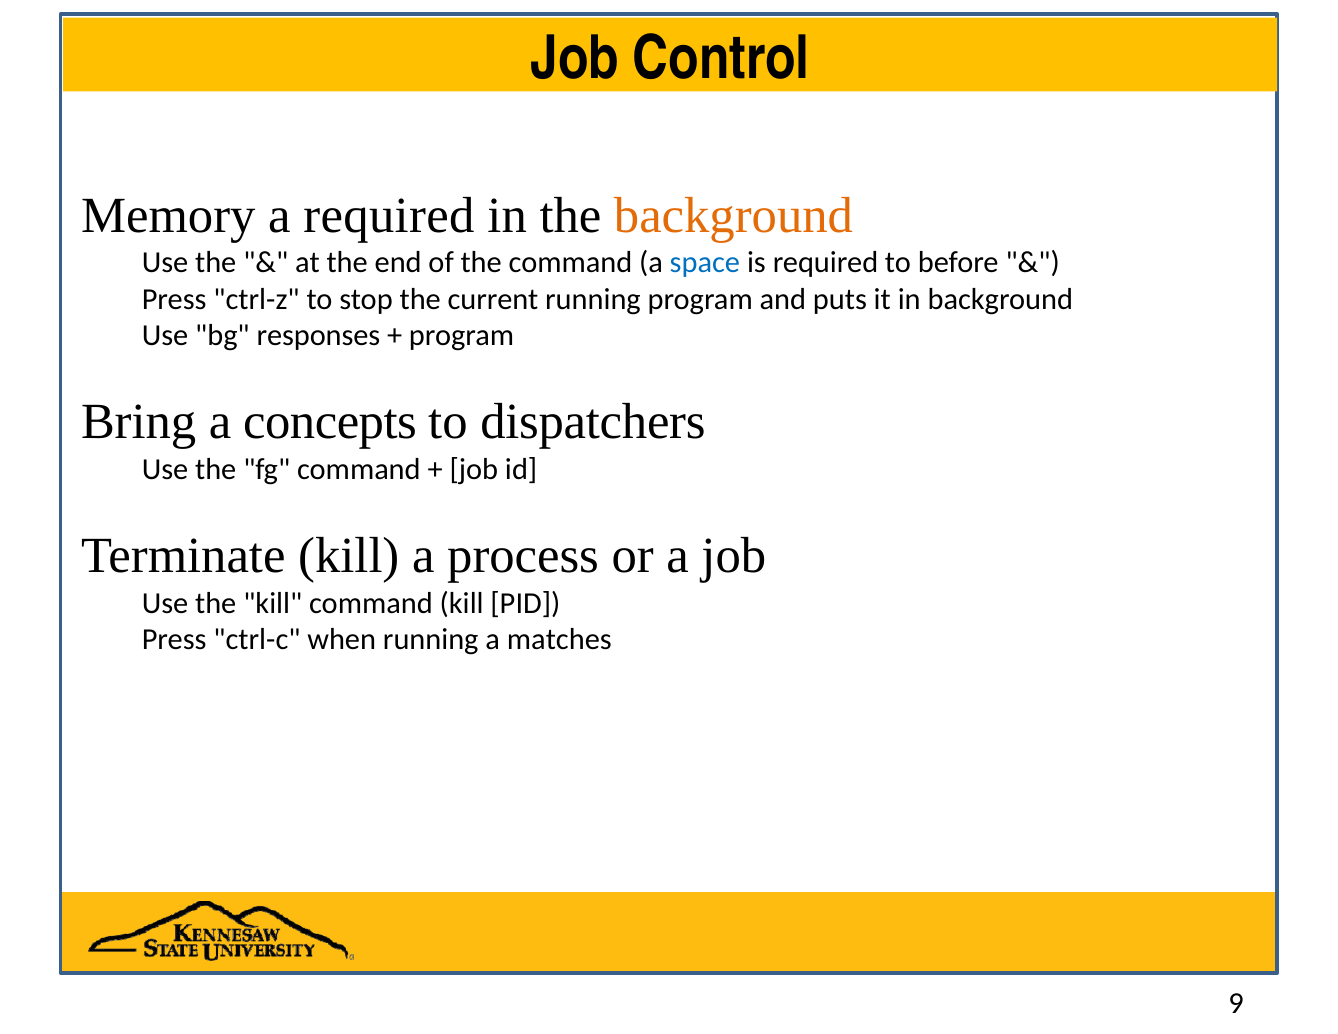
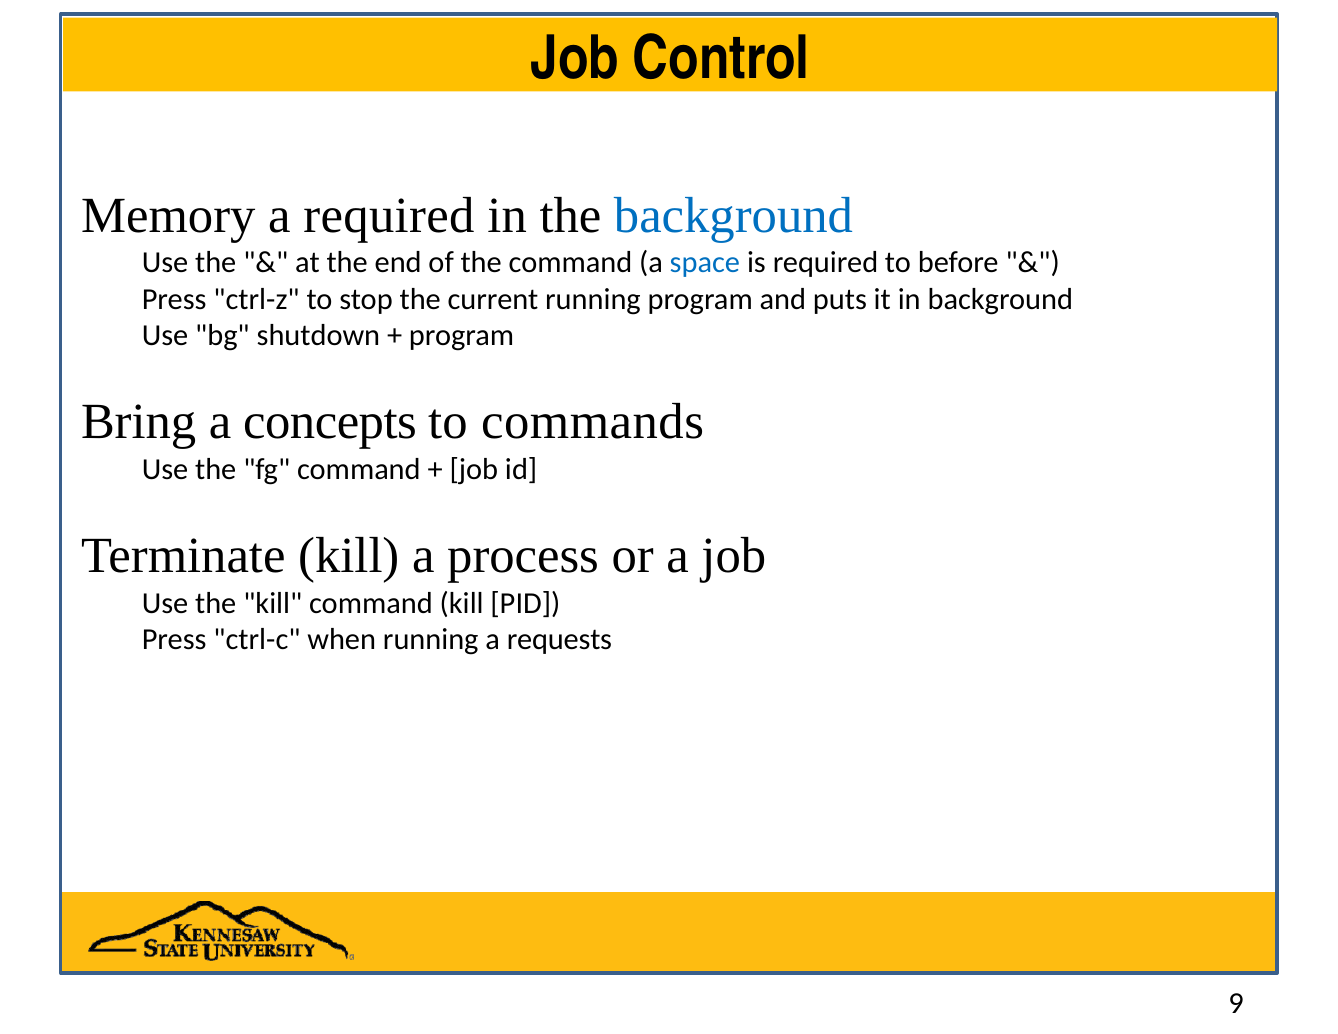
background colour: orange -> blue (733, 215)
responses: responses -> shutdown (318, 336)
dispatchers: dispatchers -> commands (593, 422)
matches: matches -> requests (559, 640)
